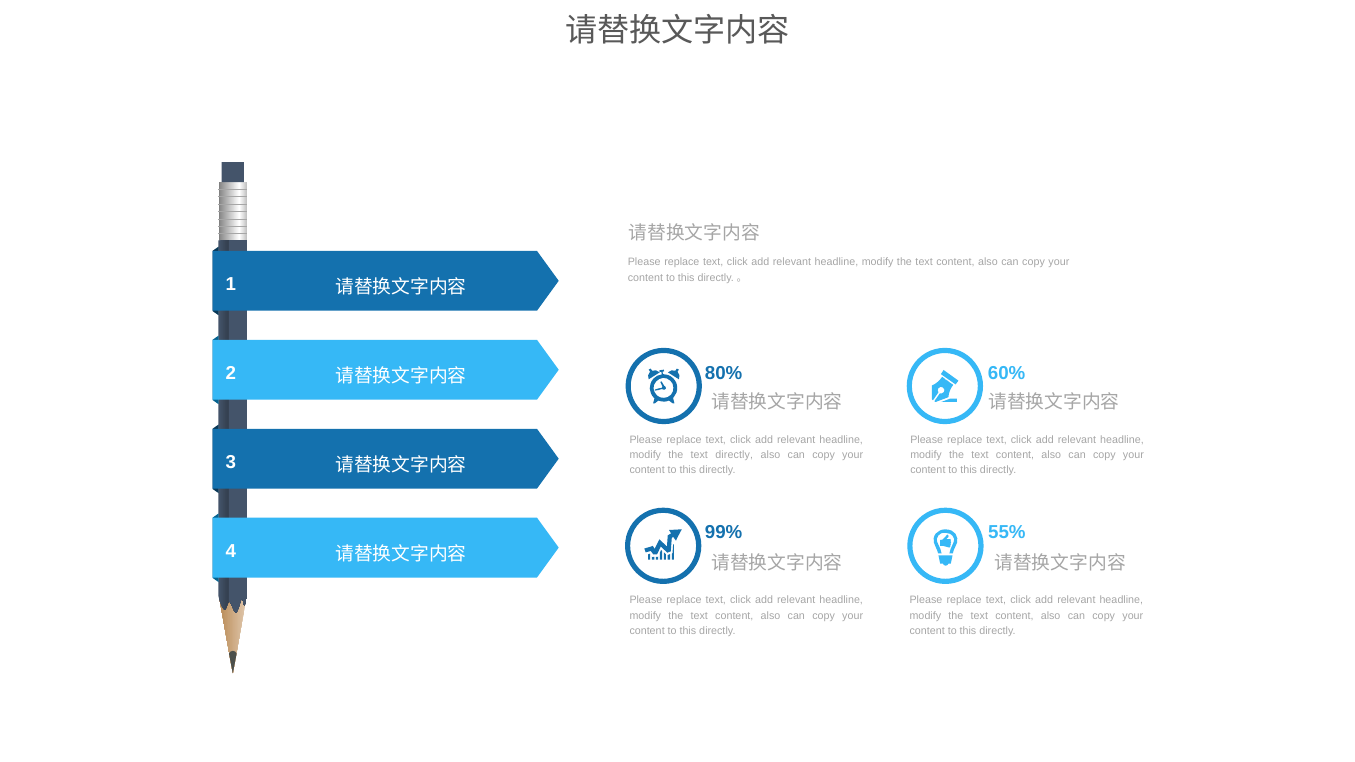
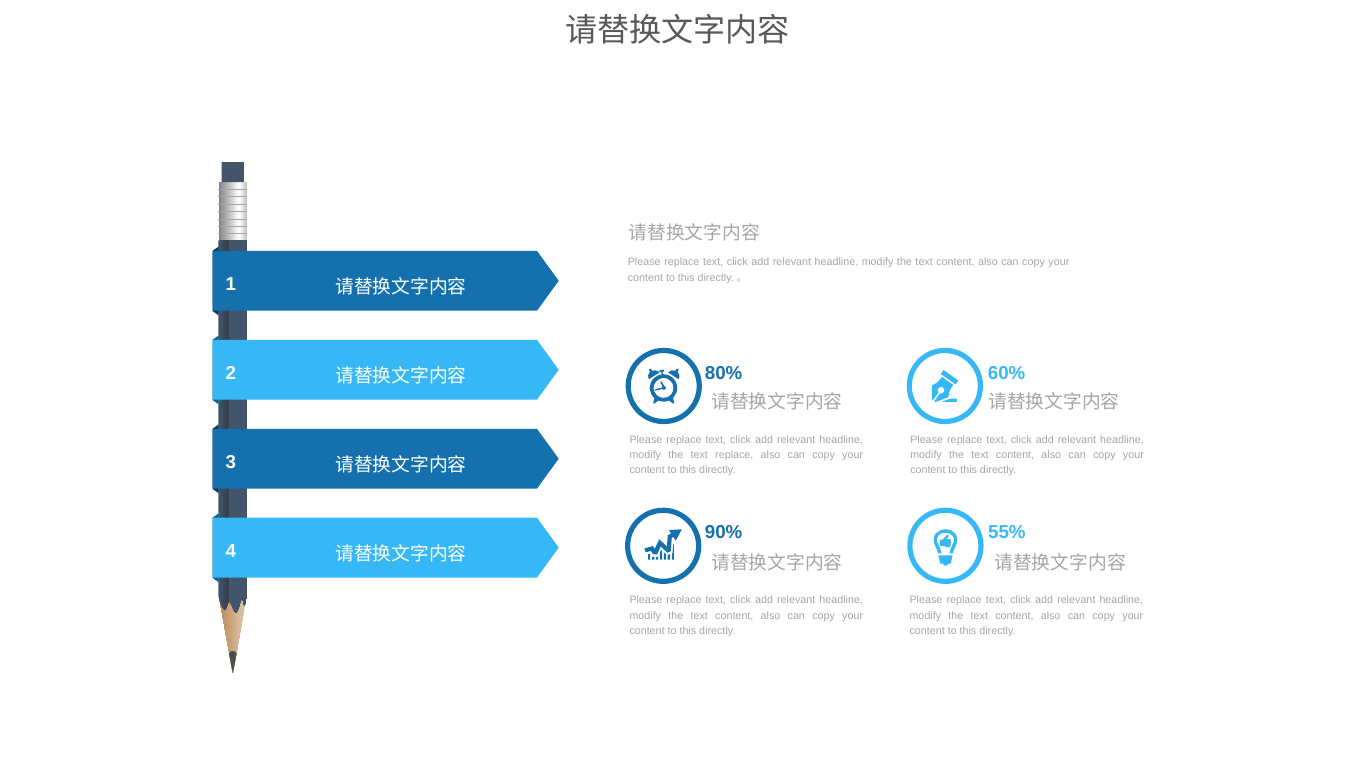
text directly: directly -> replace (734, 455)
99%: 99% -> 90% (724, 533)
